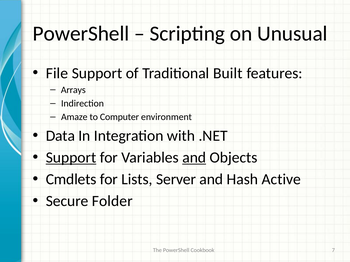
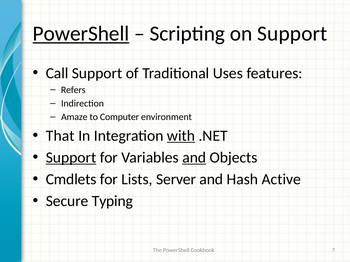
PowerShell underline: none -> present (81, 34)
on Unusual: Unusual -> Support (292, 34)
File: File -> Call (57, 73)
Built: Built -> Uses (228, 73)
Arrays: Arrays -> Refers (73, 90)
Data: Data -> That (60, 136)
with underline: none -> present (181, 136)
Folder: Folder -> Typing (112, 201)
